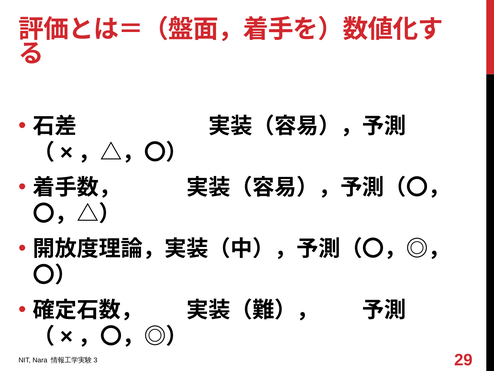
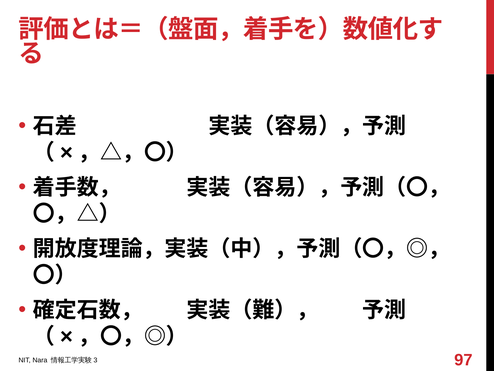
29: 29 -> 97 (463, 360)
